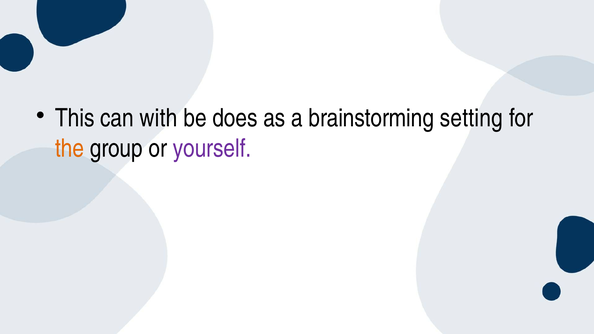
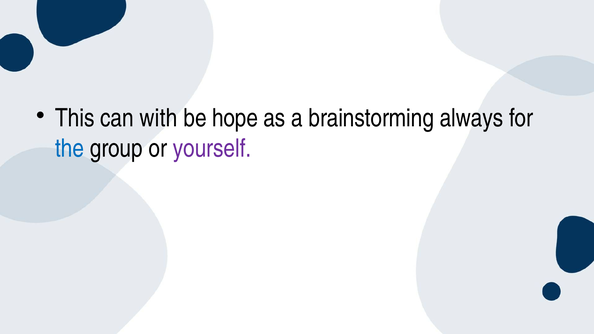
does: does -> hope (235, 118)
setting: setting -> always (472, 118)
the colour: orange -> blue (70, 149)
